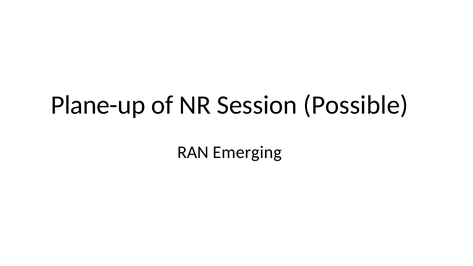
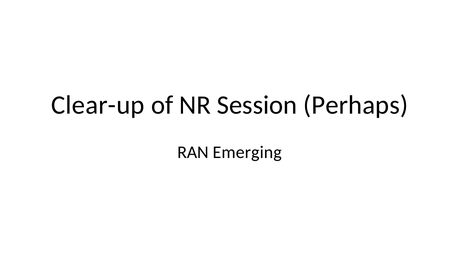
Plane-up: Plane-up -> Clear-up (98, 105)
Possible: Possible -> Perhaps (356, 105)
